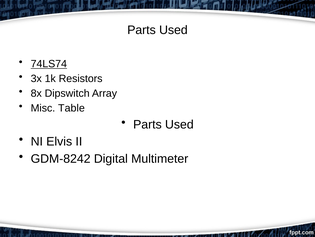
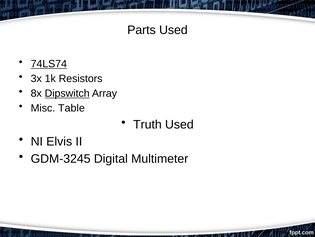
Dipswitch underline: none -> present (67, 93)
Parts: Parts -> Truth (147, 124)
GDM-8242: GDM-8242 -> GDM-3245 (61, 158)
